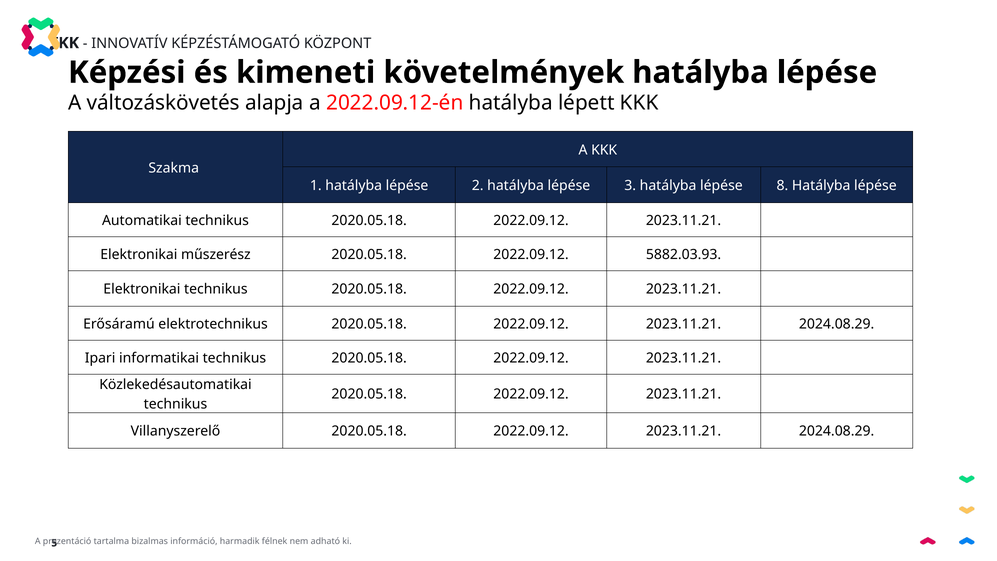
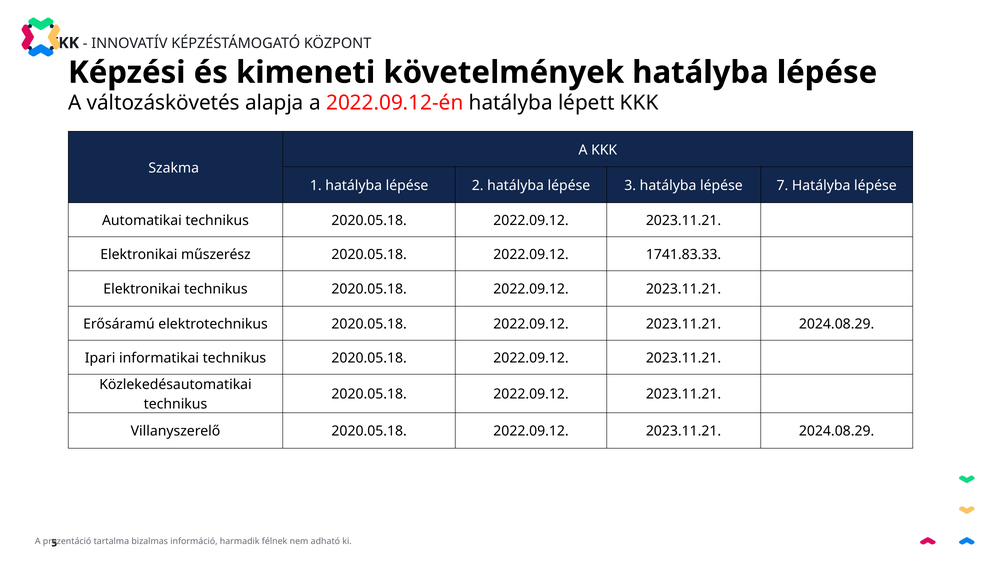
8: 8 -> 7 (782, 186)
5882.03.93: 5882.03.93 -> 1741.83.33 (684, 255)
